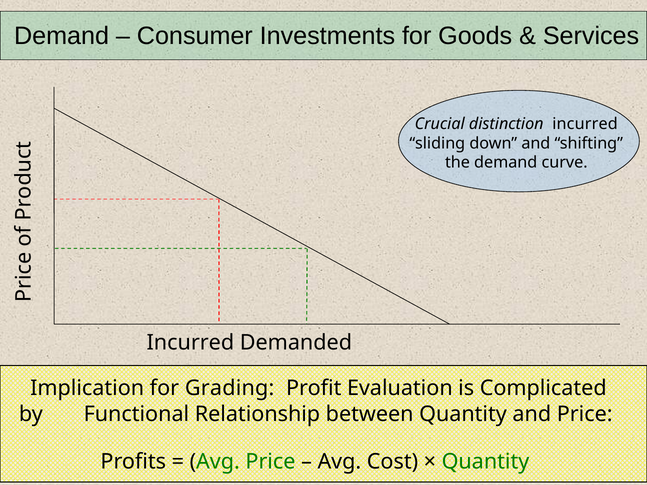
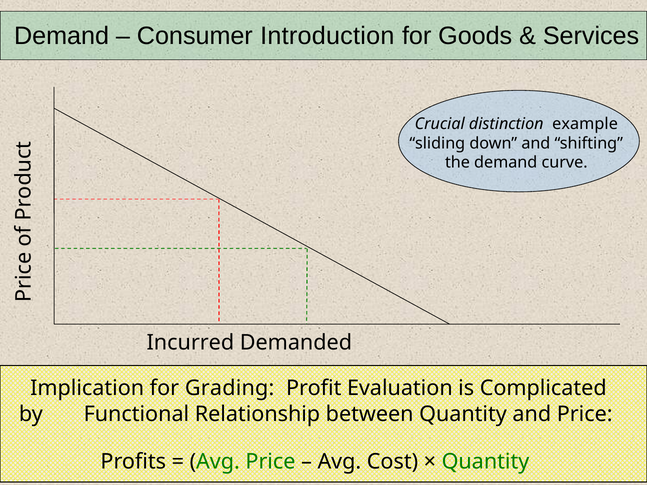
Investments: Investments -> Introduction (327, 36)
distinction incurred: incurred -> example (585, 124)
